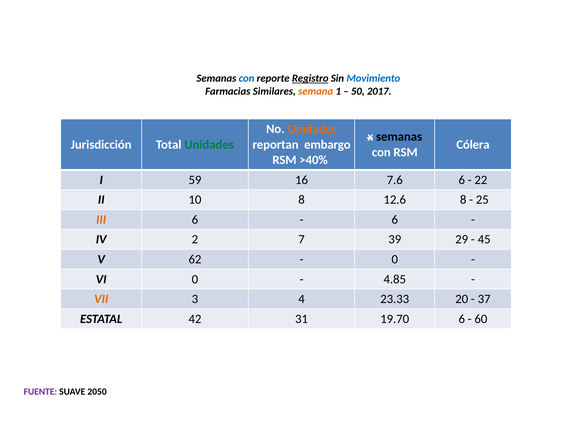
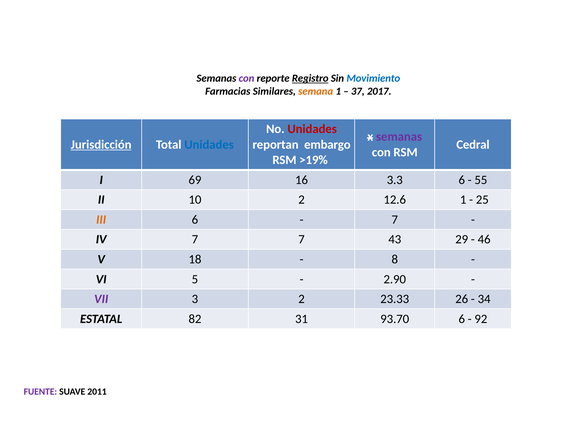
con colour: blue -> purple (247, 78)
50: 50 -> 37 (358, 91)
Unidades colour: orange -> red (312, 129)
semanas colour: black -> purple (399, 137)
Jurisdicción underline: none -> present (101, 145)
Unidades colour: green -> blue (209, 145)
Cólera: Cólera -> Cedral (473, 145)
>40%: >40% -> >19% (313, 160)
59: 59 -> 69 (195, 180)
7.6: 7.6 -> 3.3 (395, 180)
22: 22 -> 55 (481, 180)
10 8: 8 -> 2 (302, 200)
12.6 8: 8 -> 1 (463, 200)
6: 6 -> 7 (395, 220)
IV 2: 2 -> 7 (195, 239)
39: 39 -> 43 (395, 239)
45: 45 -> 46 (484, 239)
62: 62 -> 18 (195, 259)
0: 0 -> 8 (395, 259)
VI 0: 0 -> 5 (195, 279)
4.85: 4.85 -> 2.90 (395, 279)
VII colour: orange -> purple (101, 299)
3 4: 4 -> 2 (302, 299)
20: 20 -> 26 (462, 299)
37: 37 -> 34 (484, 299)
42: 42 -> 82 (195, 319)
19.70: 19.70 -> 93.70 (395, 319)
60: 60 -> 92 (481, 319)
2050: 2050 -> 2011 (97, 392)
